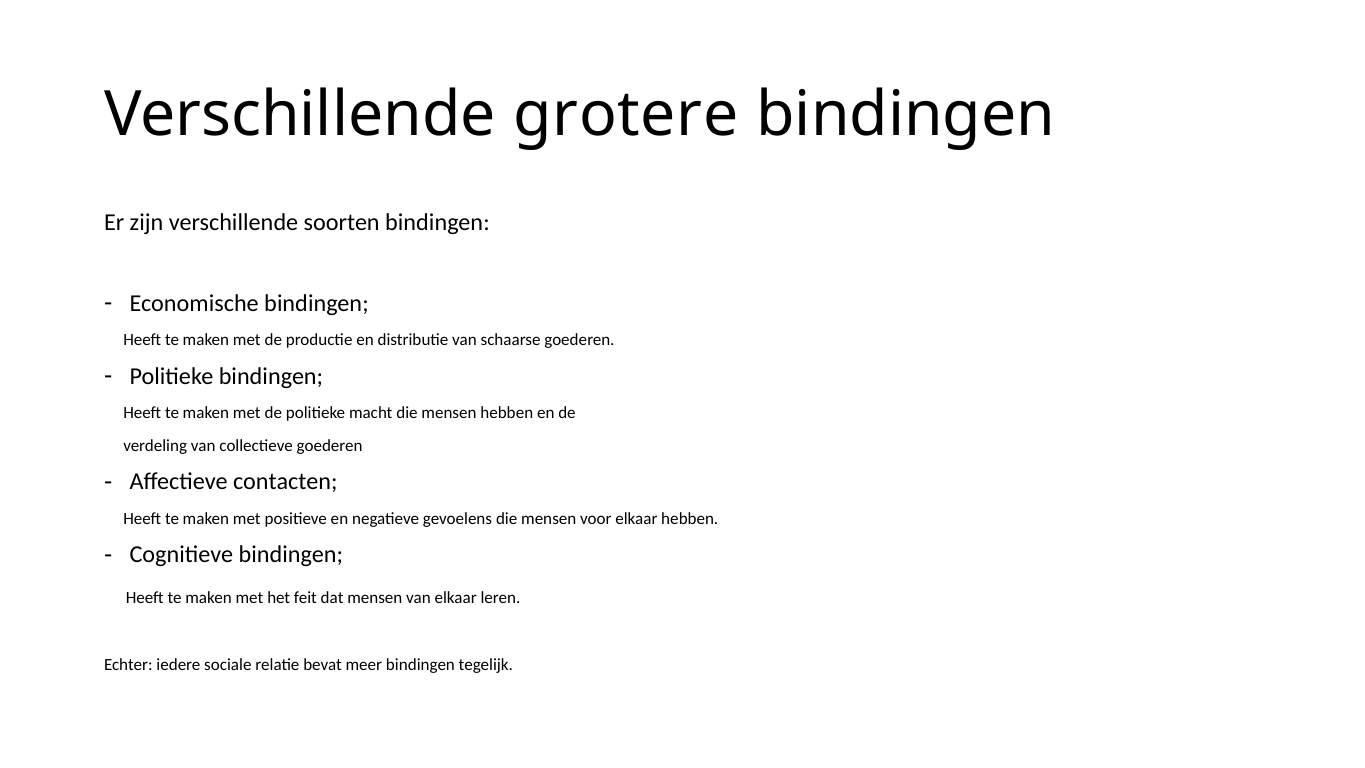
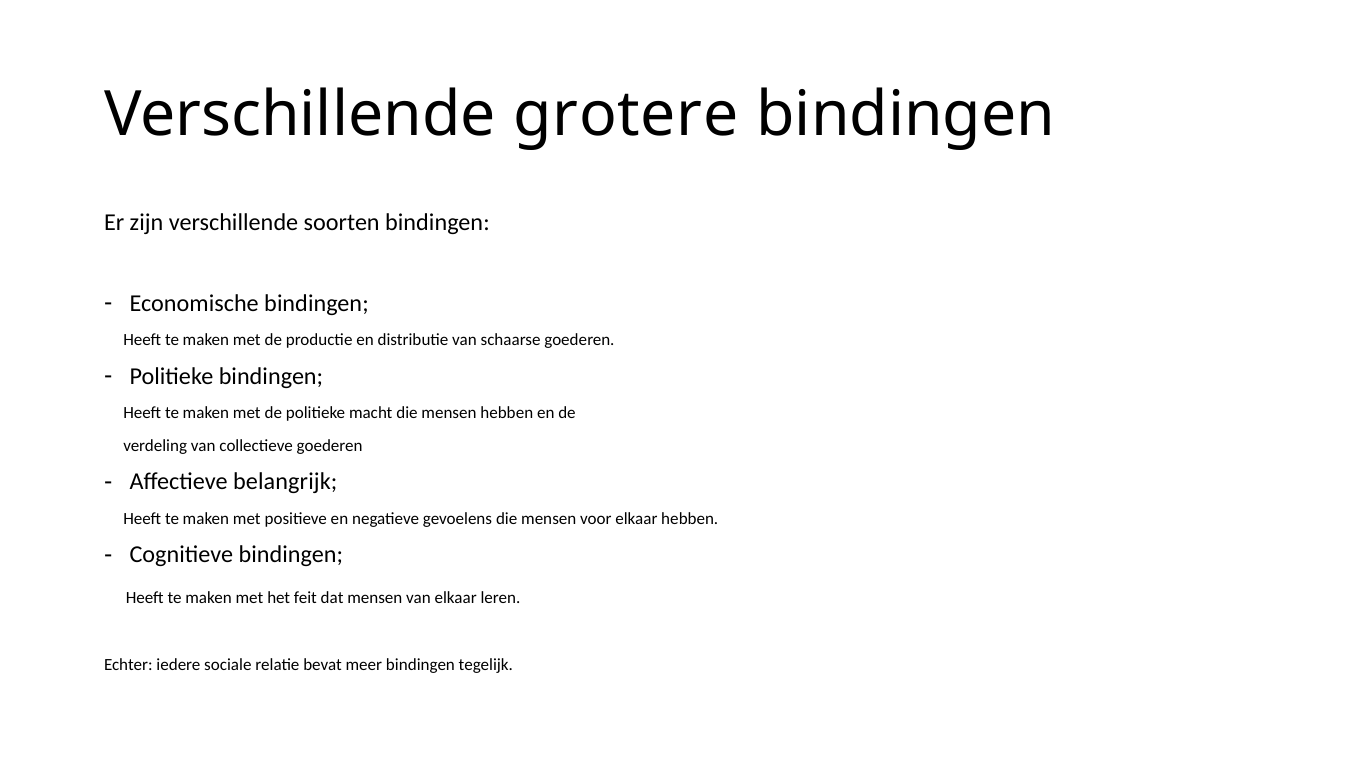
contacten: contacten -> belangrijk (285, 482)
